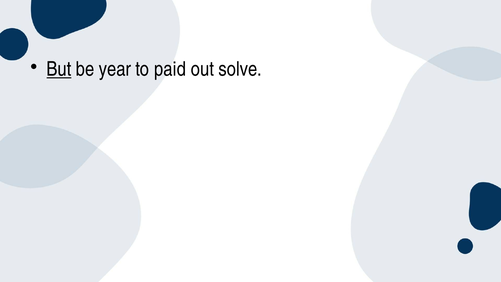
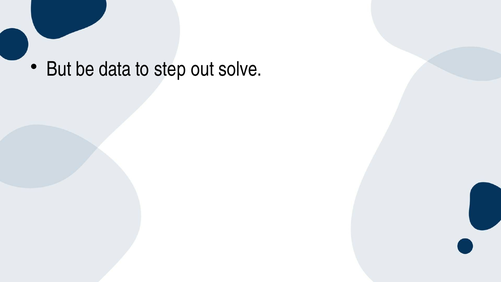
But underline: present -> none (59, 69)
year: year -> data (115, 69)
paid: paid -> step (170, 69)
